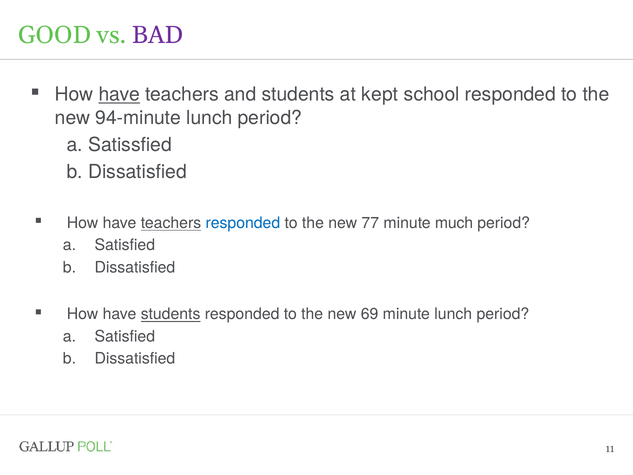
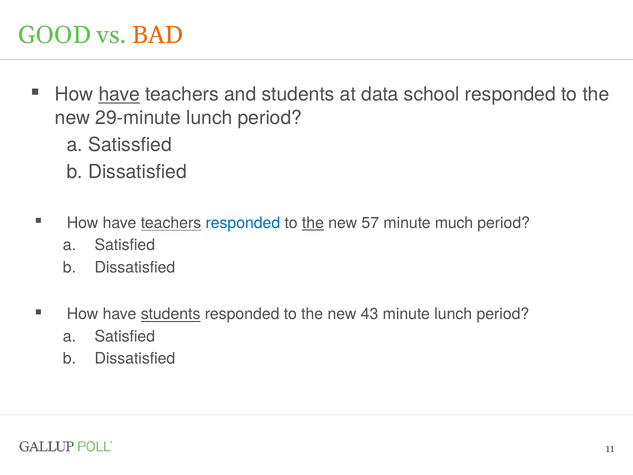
BAD colour: purple -> orange (158, 35)
kept: kept -> data (380, 94)
94-minute: 94-minute -> 29-minute (138, 118)
the underline: none -> present (313, 223)
77: 77 -> 57 (370, 223)
69: 69 -> 43 (370, 314)
